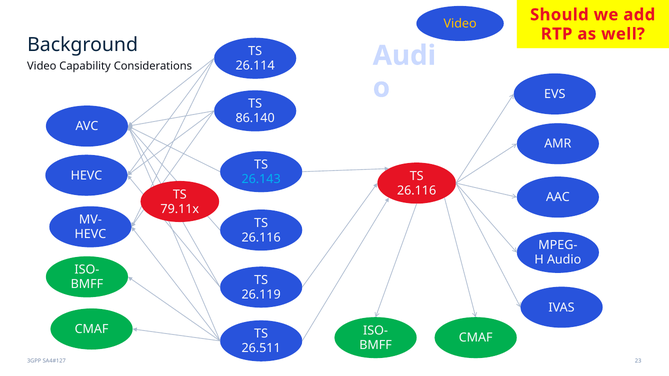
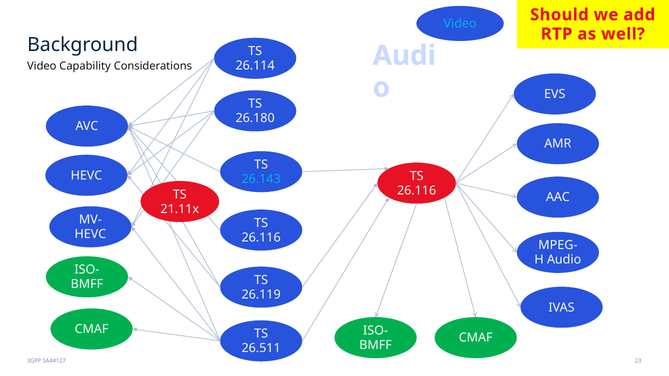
Video colour: yellow -> light blue (460, 24)
86.140: 86.140 -> 26.180 (255, 118)
79.11x: 79.11x -> 21.11x (180, 209)
